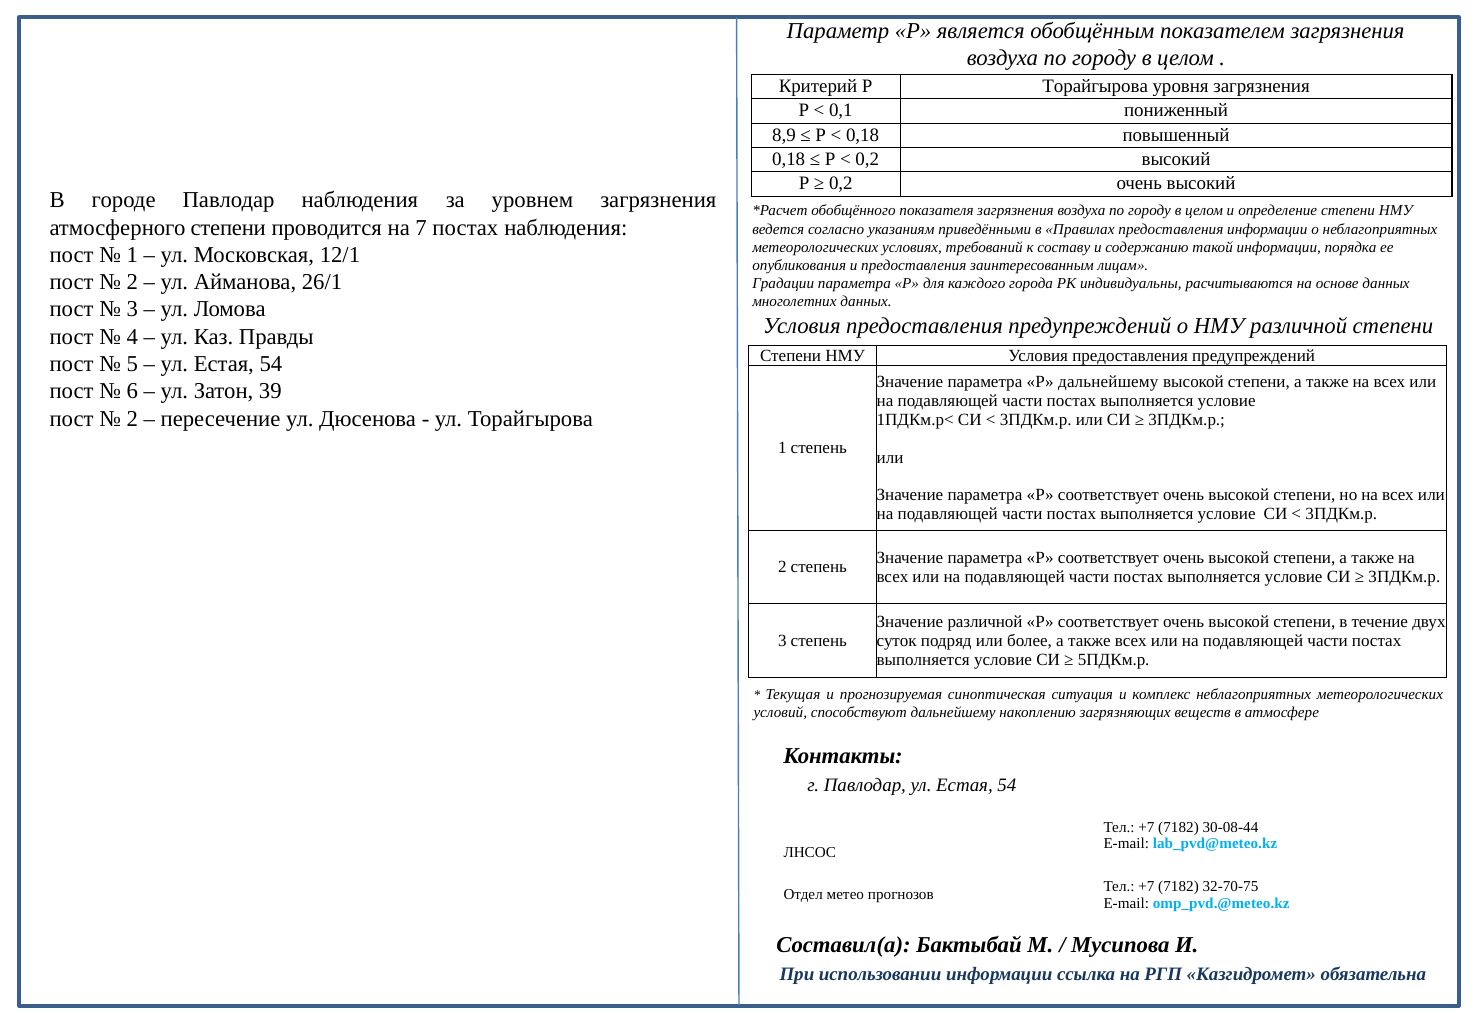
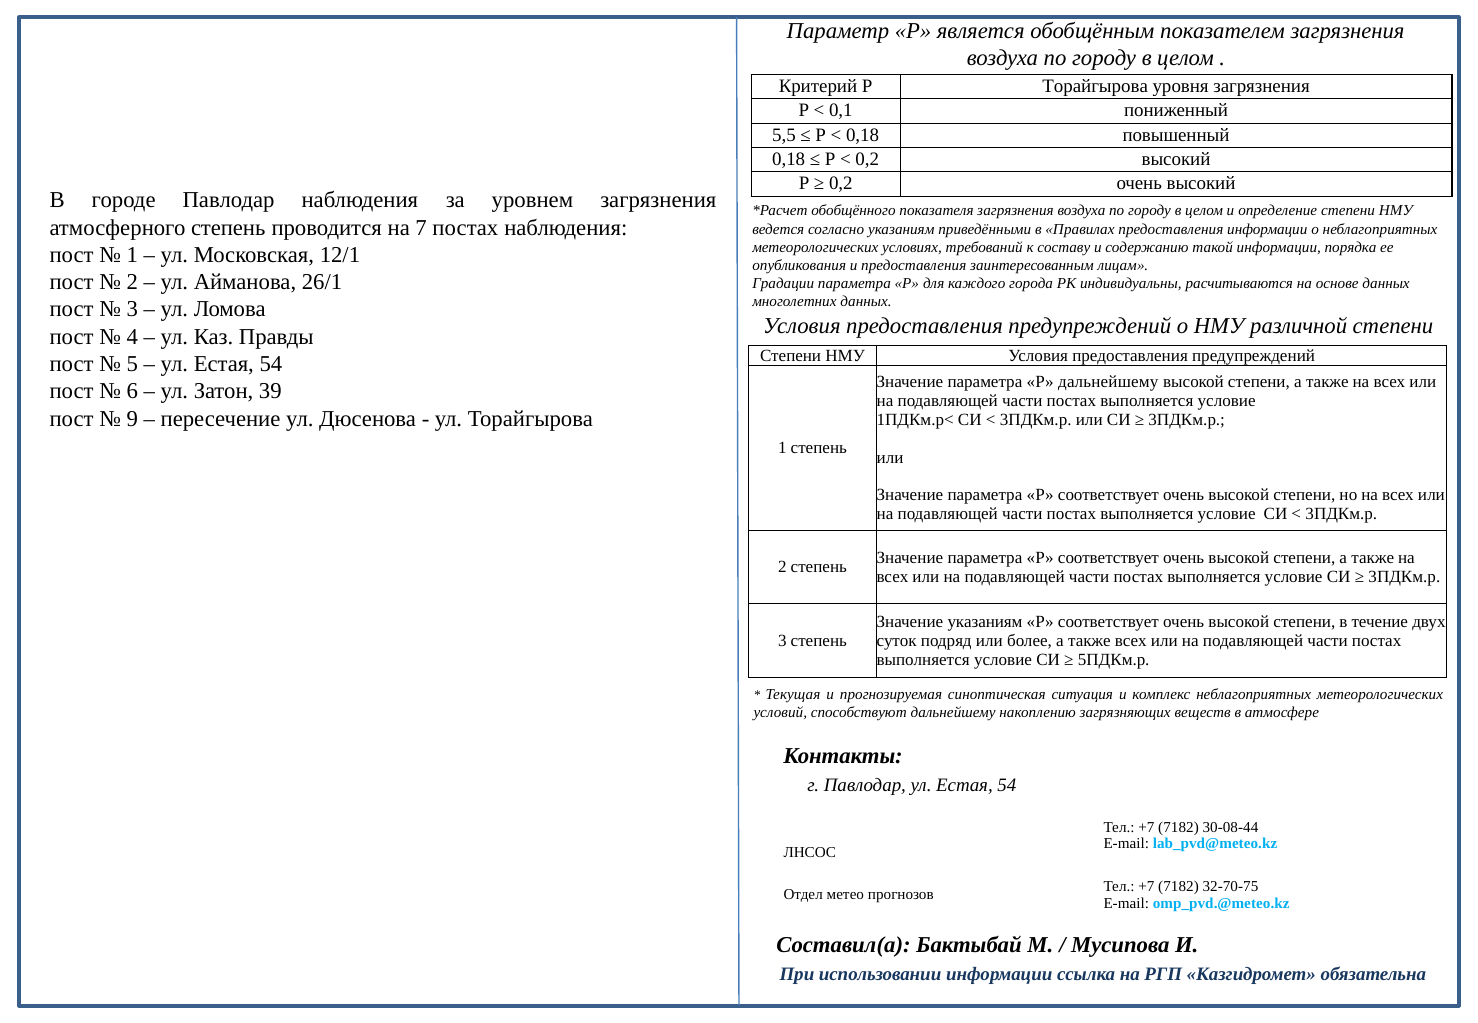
8,9: 8,9 -> 5,5 (784, 135)
атмосферного степени: степени -> степень (228, 228)
2: 2 -> 9 (132, 419)
Значение различной: различной -> указаниям (985, 622)
